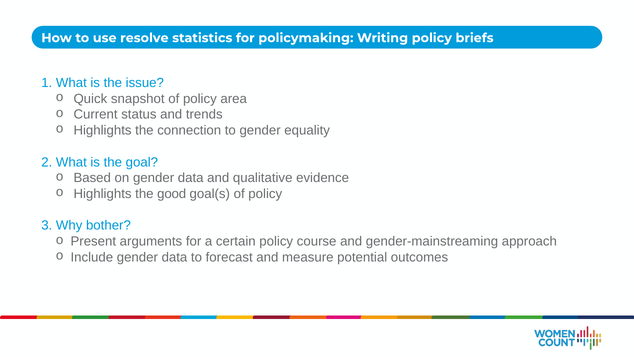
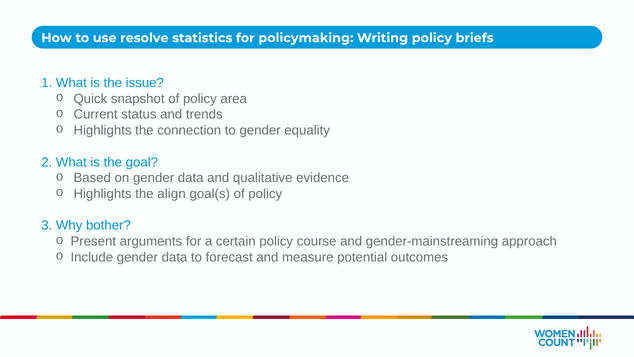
good: good -> align (172, 194)
